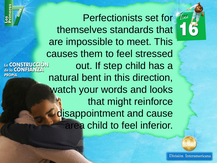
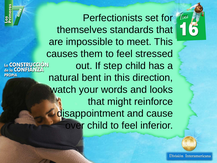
area: area -> over (75, 125)
